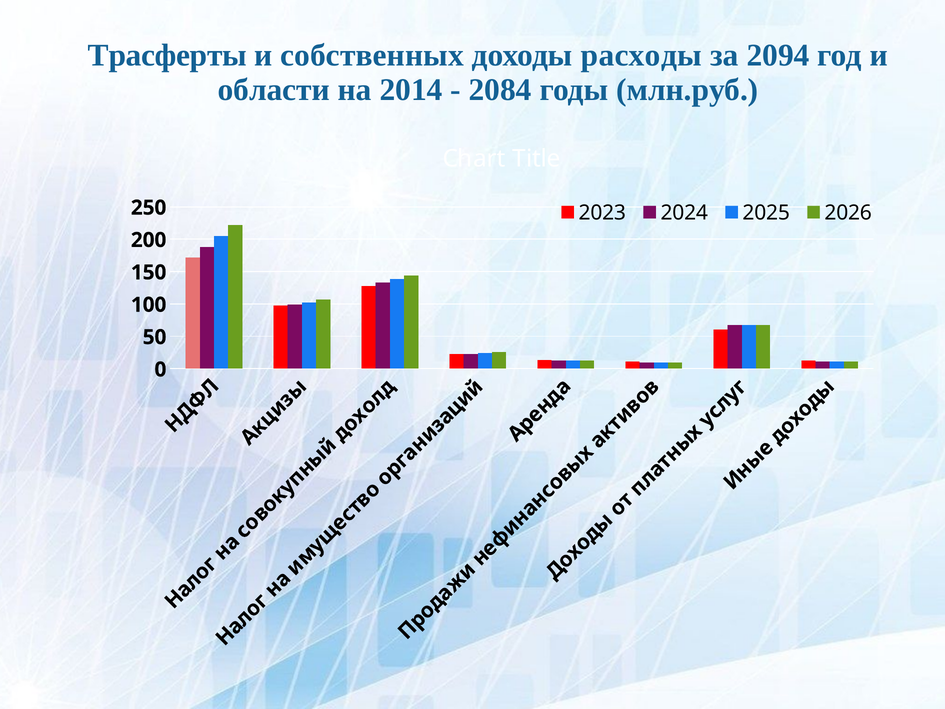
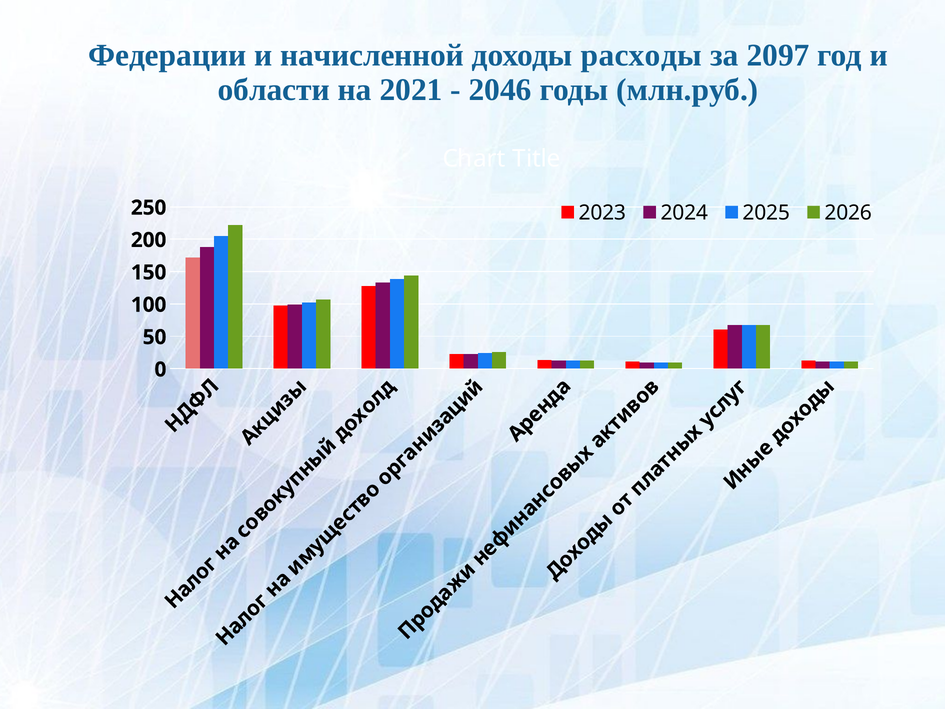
Трасферты: Трасферты -> Федерации (167, 55)
собственных: собственных -> начисленной (372, 55)
2094: 2094 -> 2097 (778, 55)
2014: 2014 -> 2021 (411, 90)
2084: 2084 -> 2046 (500, 90)
